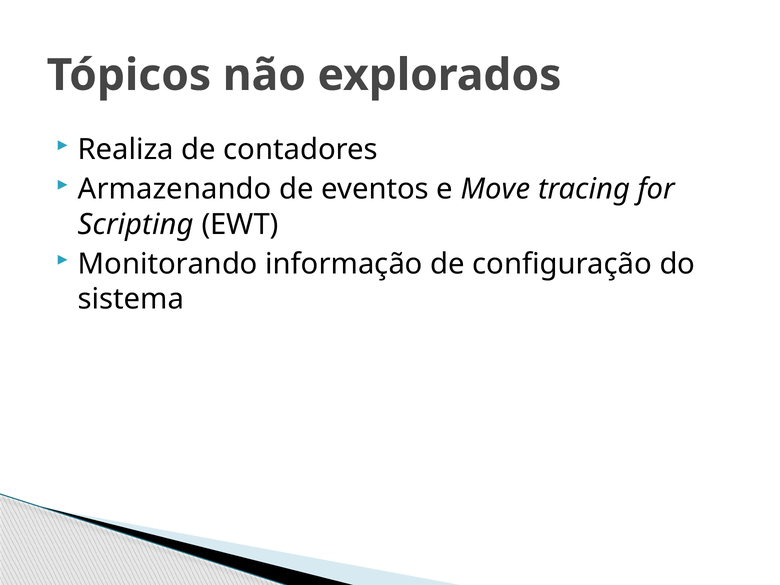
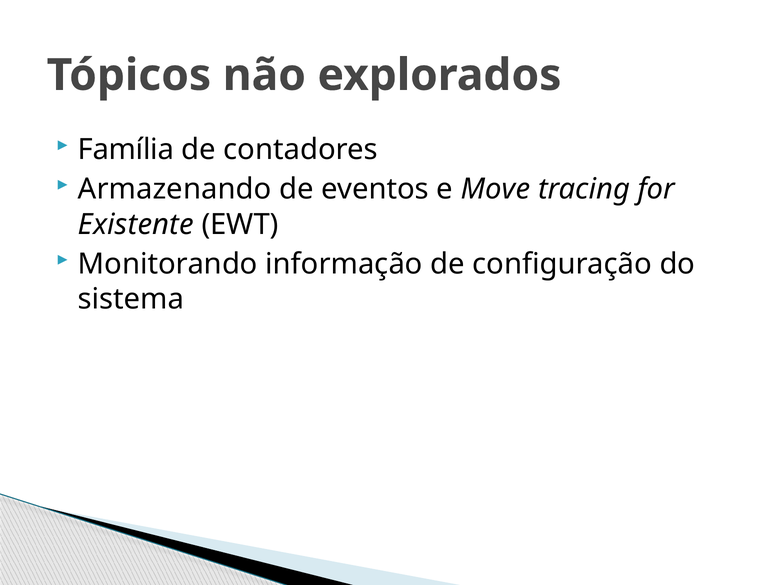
Realiza: Realiza -> Família (126, 150)
Scripting: Scripting -> Existente (136, 224)
